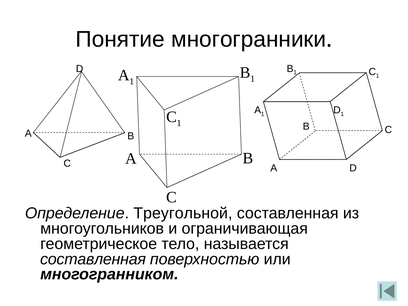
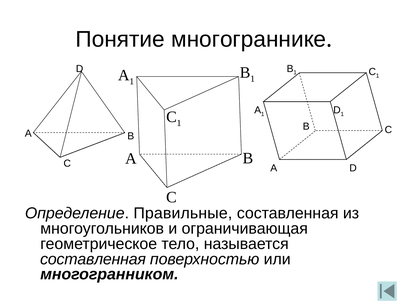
многогранники: многогранники -> многограннике (249, 39)
Треугольной: Треугольной -> Правильные (183, 213)
